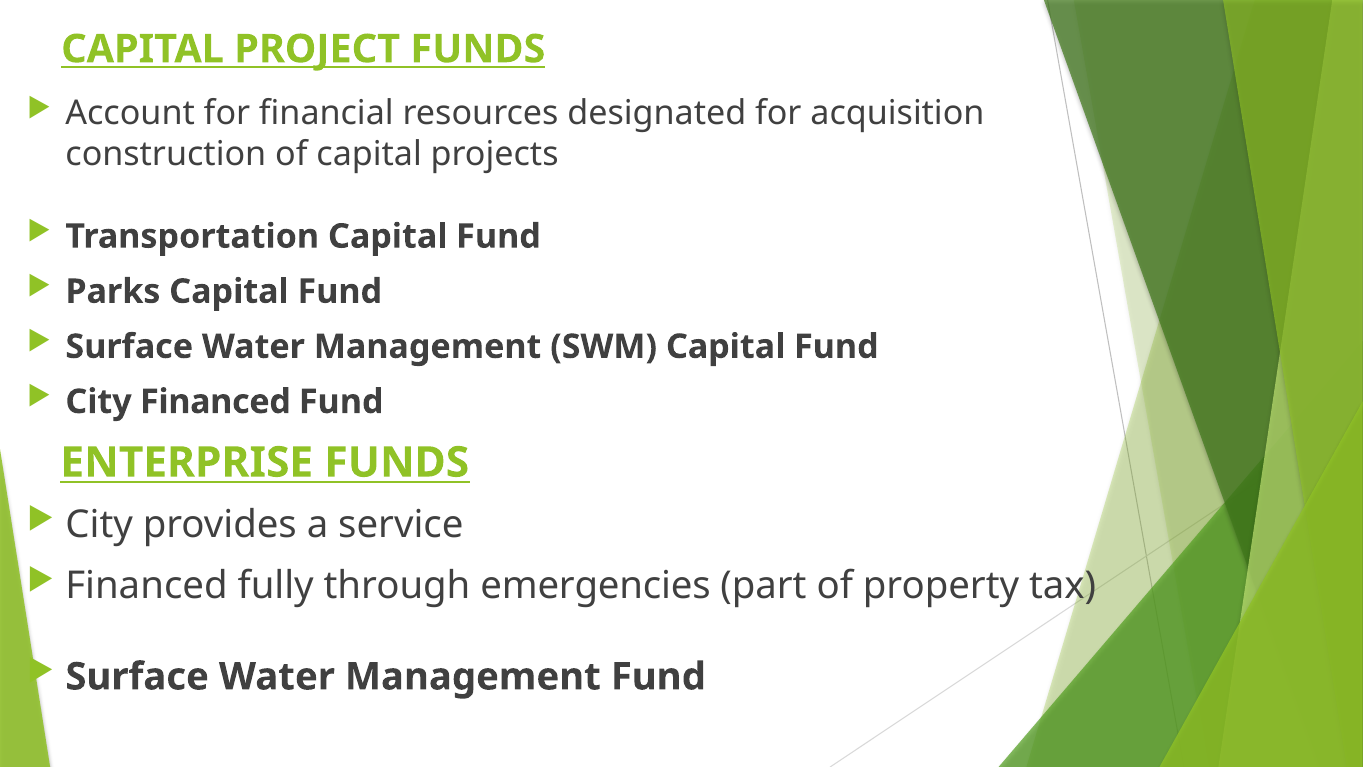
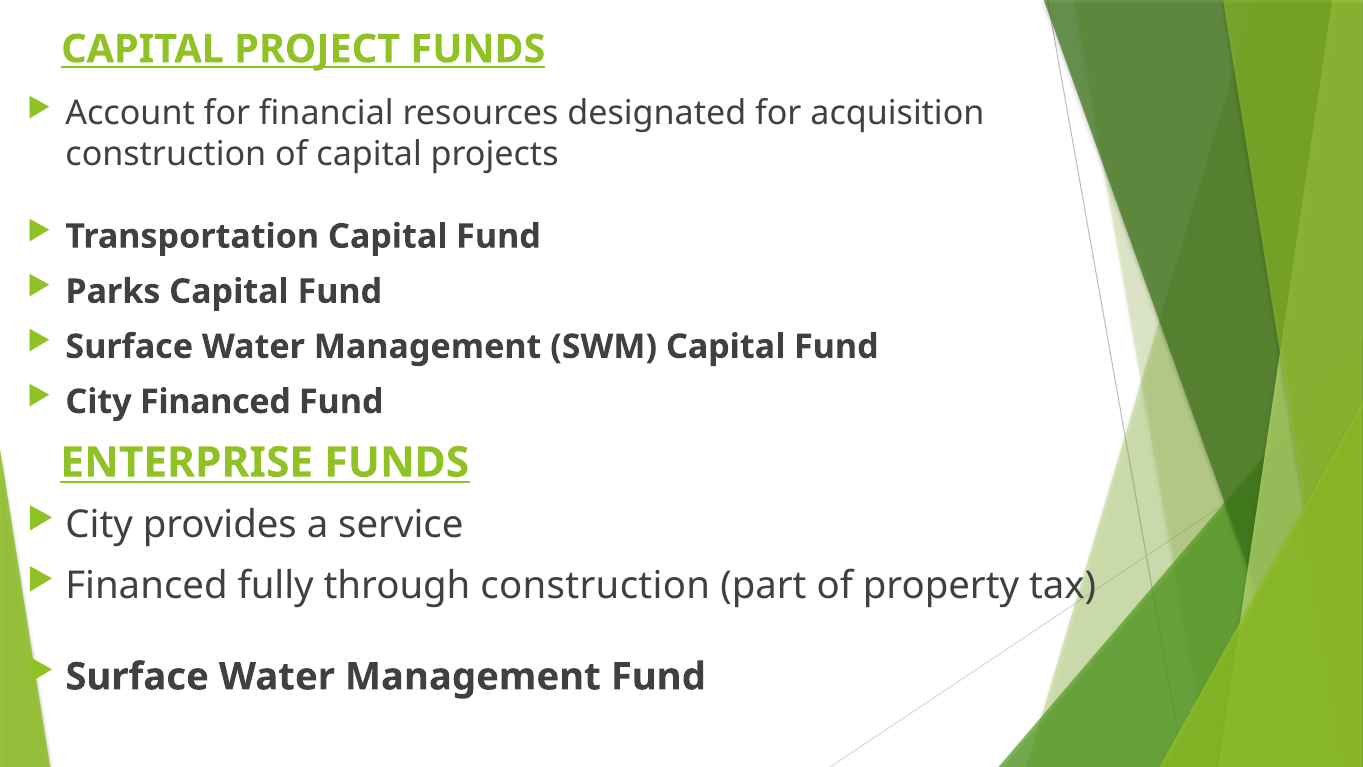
through emergencies: emergencies -> construction (595, 585)
